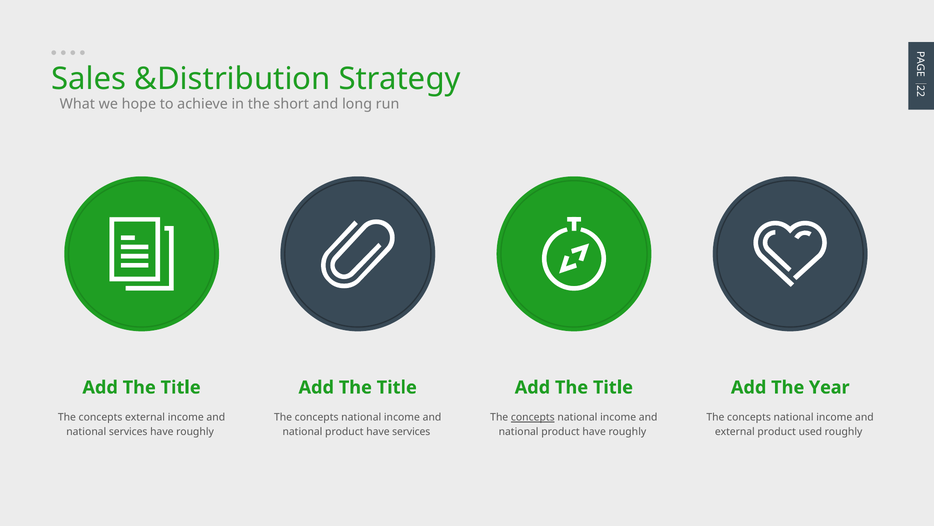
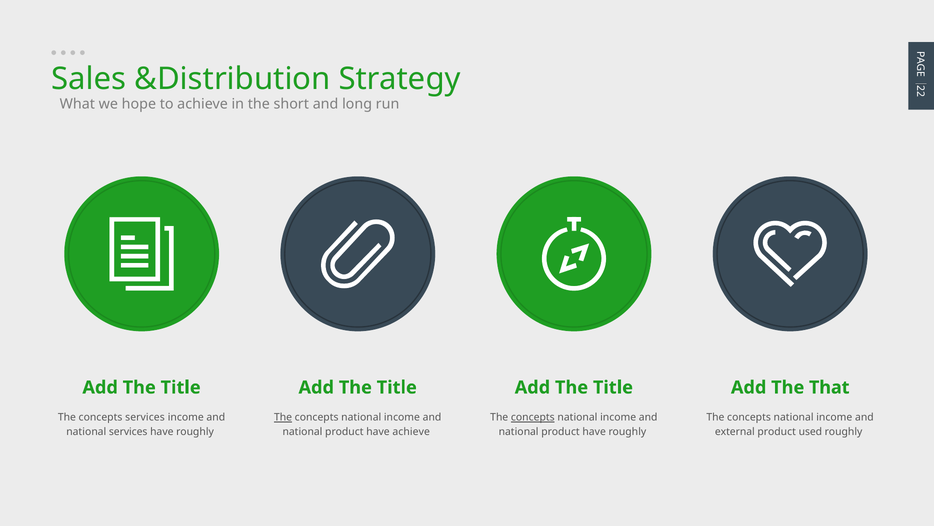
Year: Year -> That (829, 387)
concepts external: external -> services (145, 417)
The underline: none -> present (283, 417)
have services: services -> achieve (411, 431)
